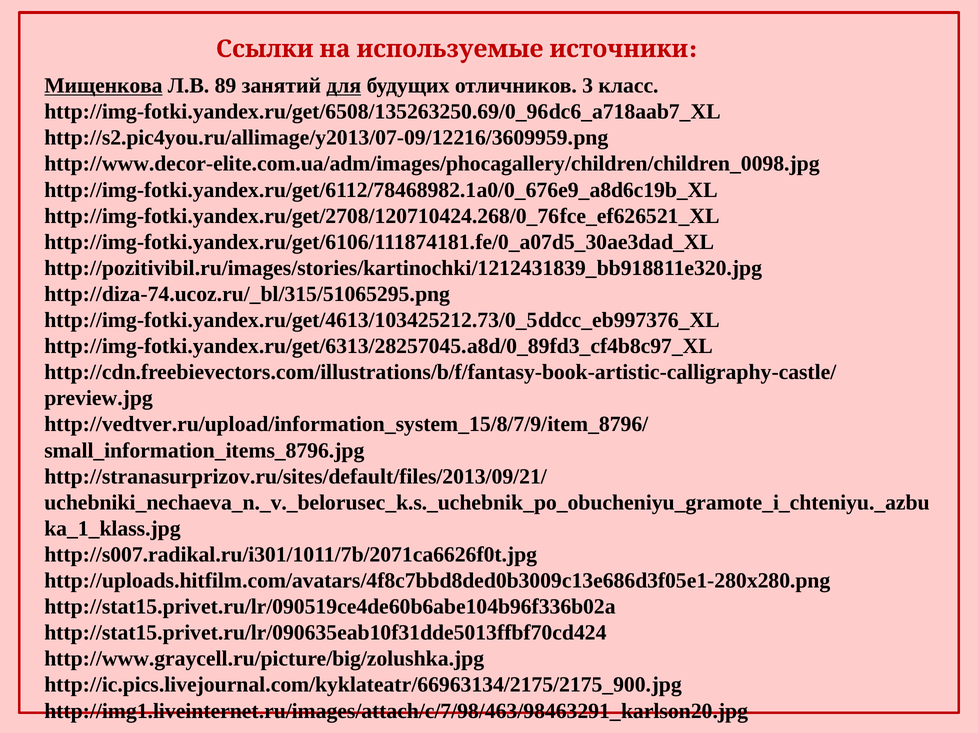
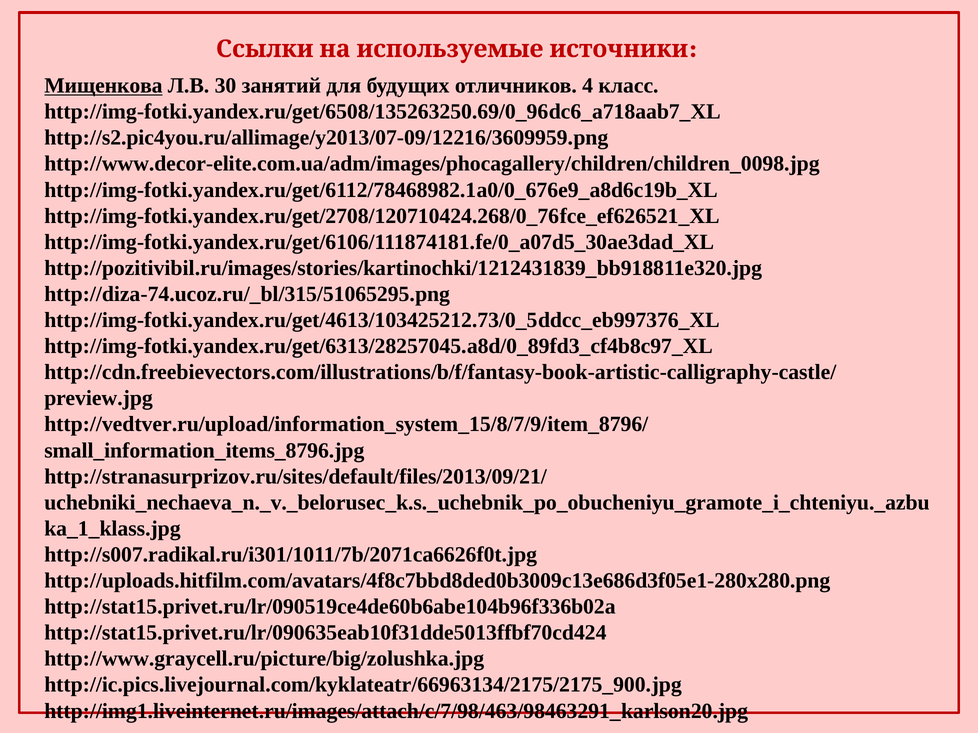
89: 89 -> 30 (226, 86)
для underline: present -> none (344, 86)
3: 3 -> 4 (588, 86)
